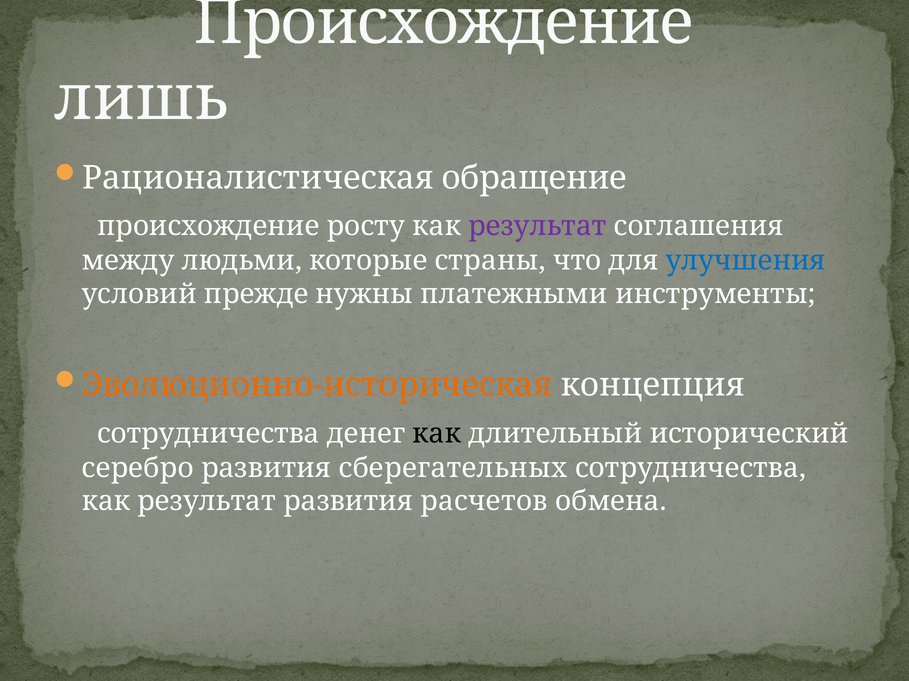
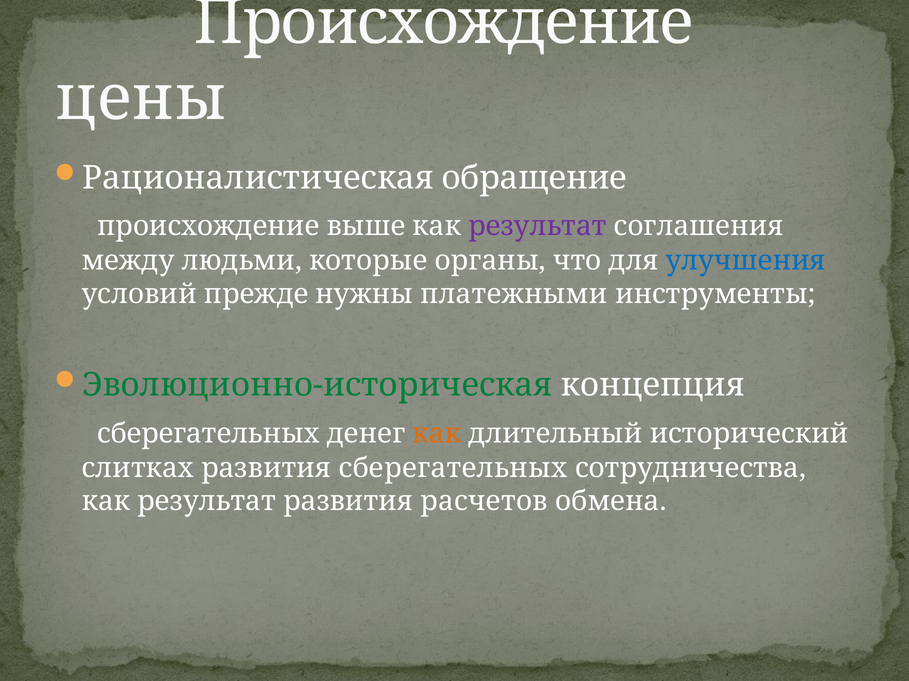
лишь: лишь -> цены (141, 98)
росту: росту -> выше (366, 227)
страны: страны -> органы (490, 261)
Эволюционно-историческая colour: orange -> green (317, 385)
сотрудничества: сотрудничества -> сберегательных (208, 434)
как colour: black -> orange (437, 434)
серебро: серебро -> слитках (138, 468)
